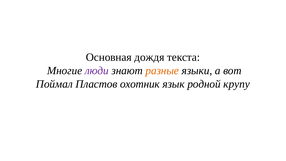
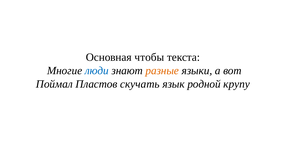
дождя: дождя -> чтобы (149, 57)
люди colour: purple -> blue (97, 71)
охотник: охотник -> скучать (140, 84)
